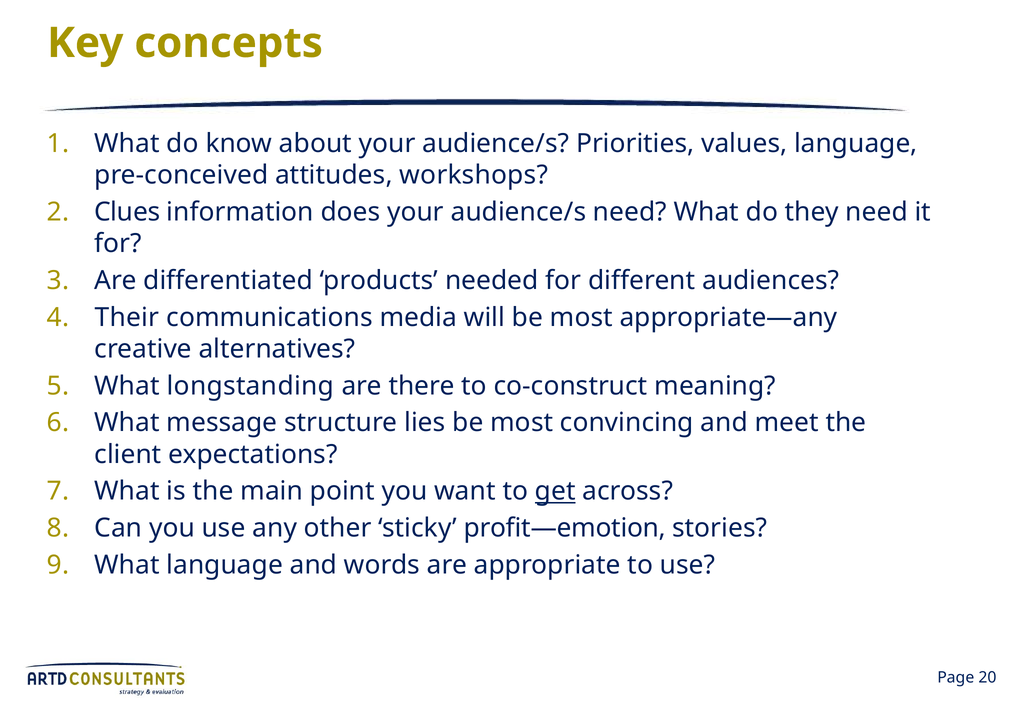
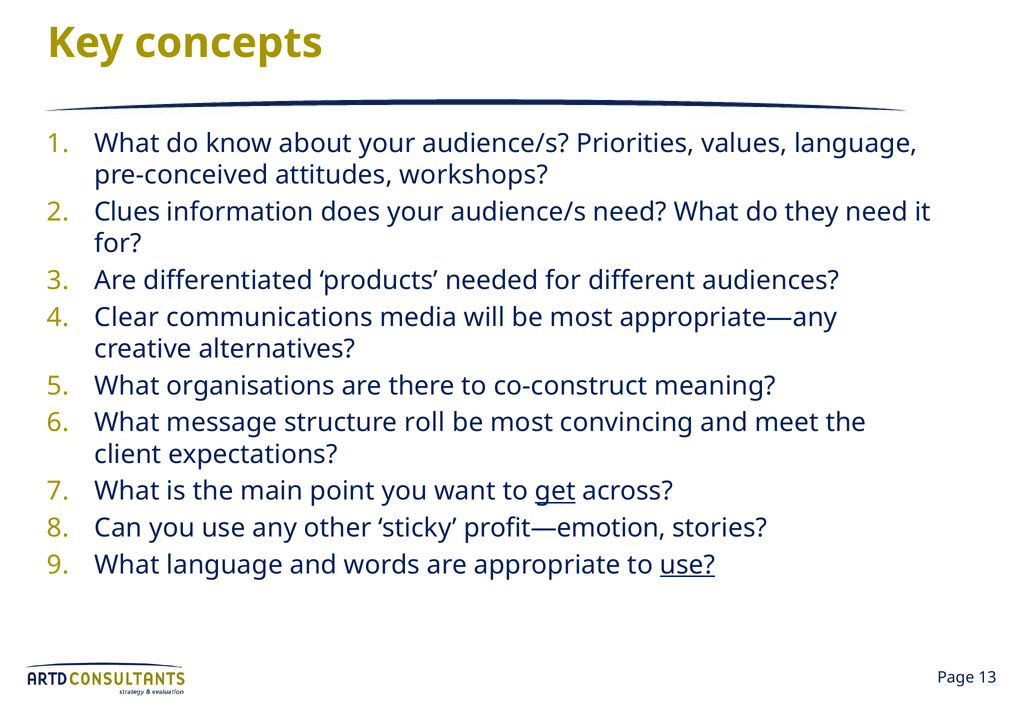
Their: Their -> Clear (127, 318)
longstanding: longstanding -> organisations (251, 386)
lies: lies -> roll (425, 423)
use underline: none -> present (688, 566)
20: 20 -> 13 (987, 678)
